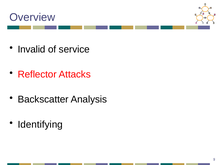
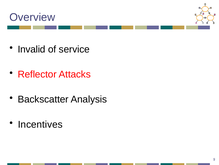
Identifying: Identifying -> Incentives (40, 124)
